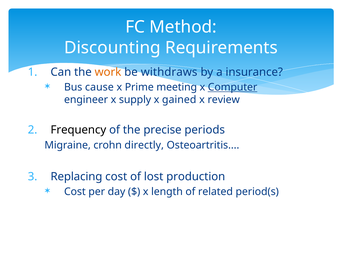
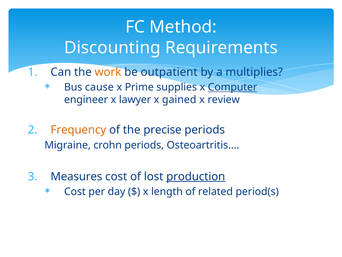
withdraws: withdraws -> outpatient (169, 72)
insurance: insurance -> multiplies (254, 72)
meeting: meeting -> supplies (177, 87)
supply: supply -> lawyer (135, 100)
Frequency colour: black -> orange (78, 130)
crohn directly: directly -> periods (144, 145)
Replacing: Replacing -> Measures (76, 176)
production underline: none -> present (196, 176)
